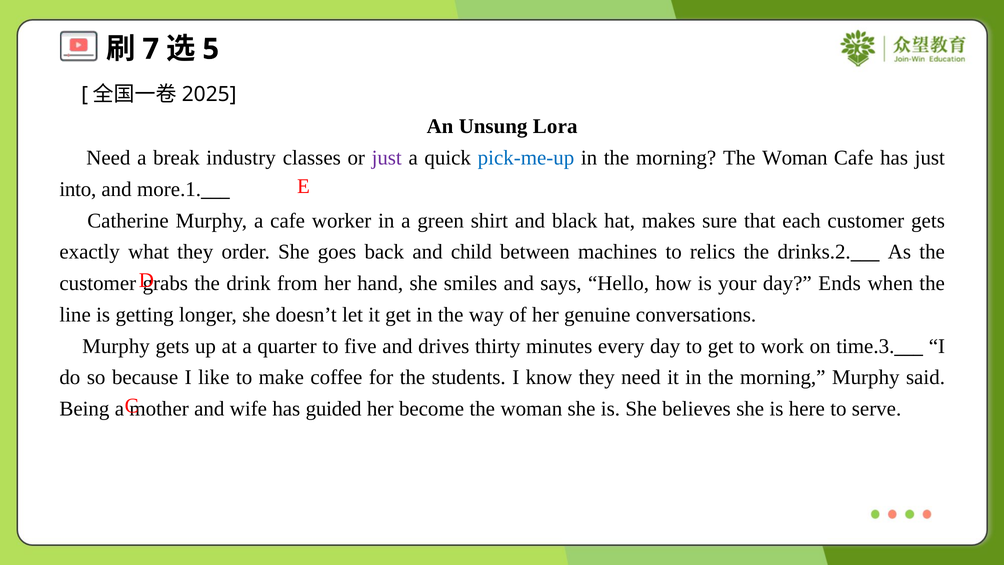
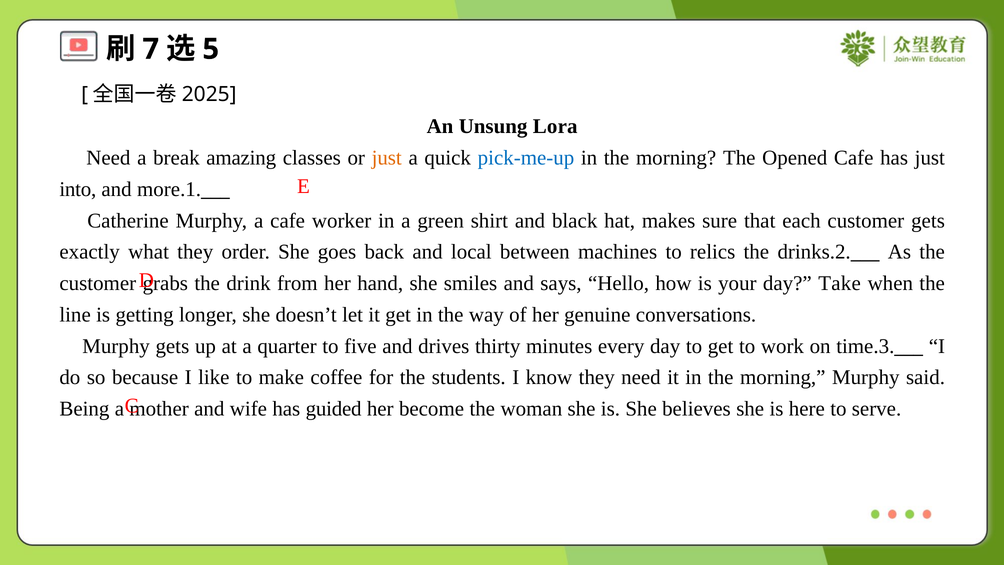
industry: industry -> amazing (241, 158)
just colour: purple -> orange (387, 158)
morning The Woman: Woman -> Opened (795, 158)
child: child -> local (471, 252)
Ends: Ends -> Take (840, 283)
